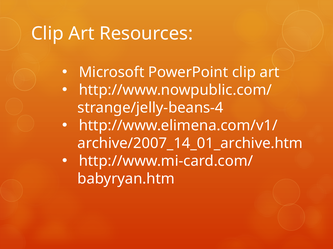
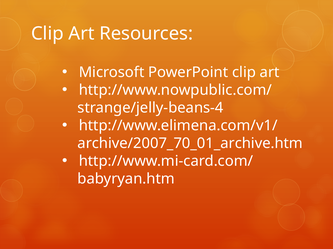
archive/2007_14_01_archive.htm: archive/2007_14_01_archive.htm -> archive/2007_70_01_archive.htm (190, 144)
